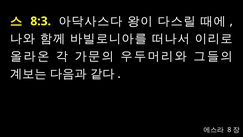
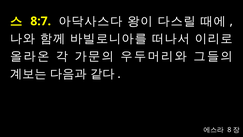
8:3: 8:3 -> 8:7 (41, 21)
